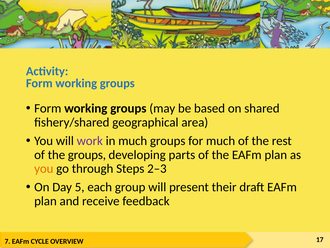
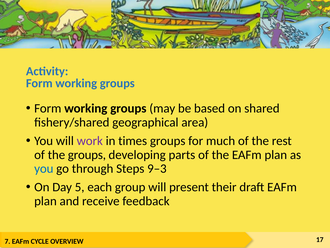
in much: much -> times (133, 141)
you colour: orange -> blue (44, 168)
2–3: 2–3 -> 9–3 (157, 168)
